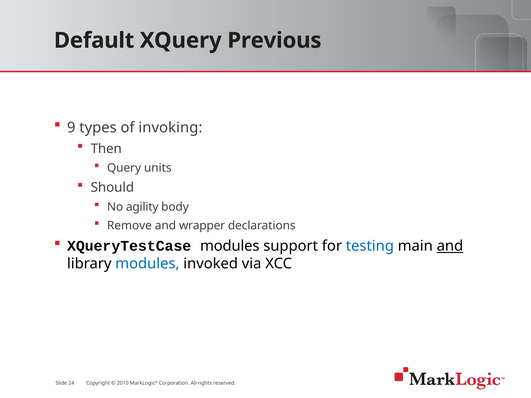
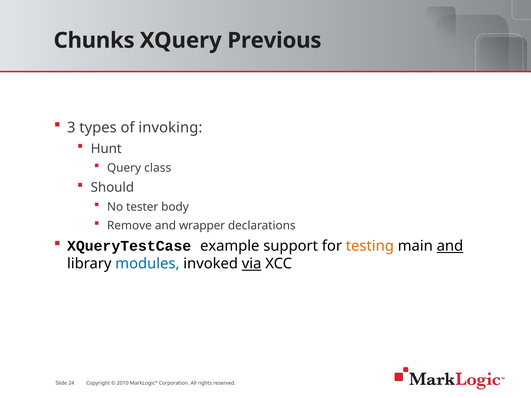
Default: Default -> Chunks (94, 40)
9: 9 -> 3 (71, 128)
Then: Then -> Hunt (106, 149)
units: units -> class (158, 168)
agility: agility -> tester (142, 207)
XQueryTestCase modules: modules -> example (230, 246)
testing colour: blue -> orange (370, 246)
via underline: none -> present (252, 264)
